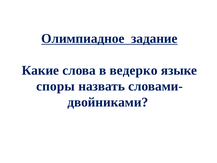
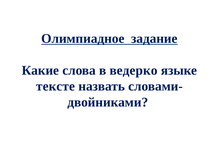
споры: споры -> тексте (55, 86)
